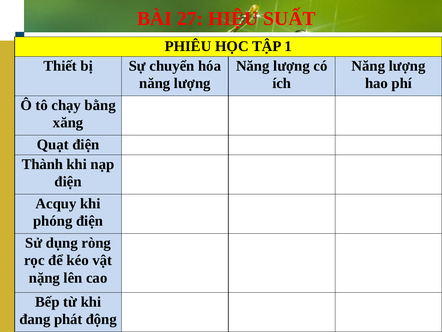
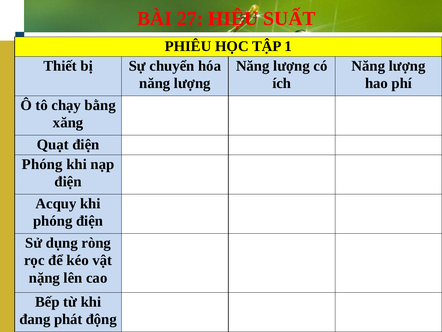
Thành: Thành -> Phóng (42, 164)
